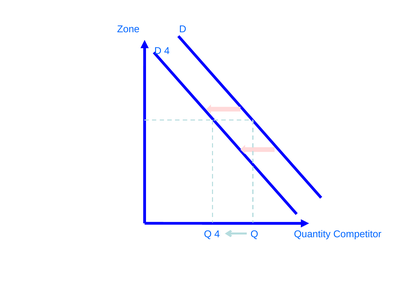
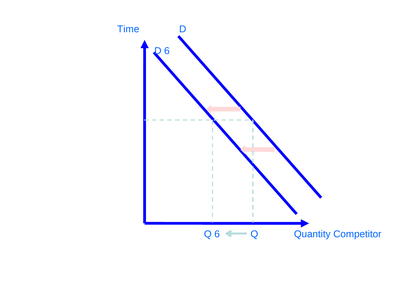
Zone: Zone -> Time (128, 29)
D 4: 4 -> 6 (167, 51)
Q 4: 4 -> 6 (217, 234)
